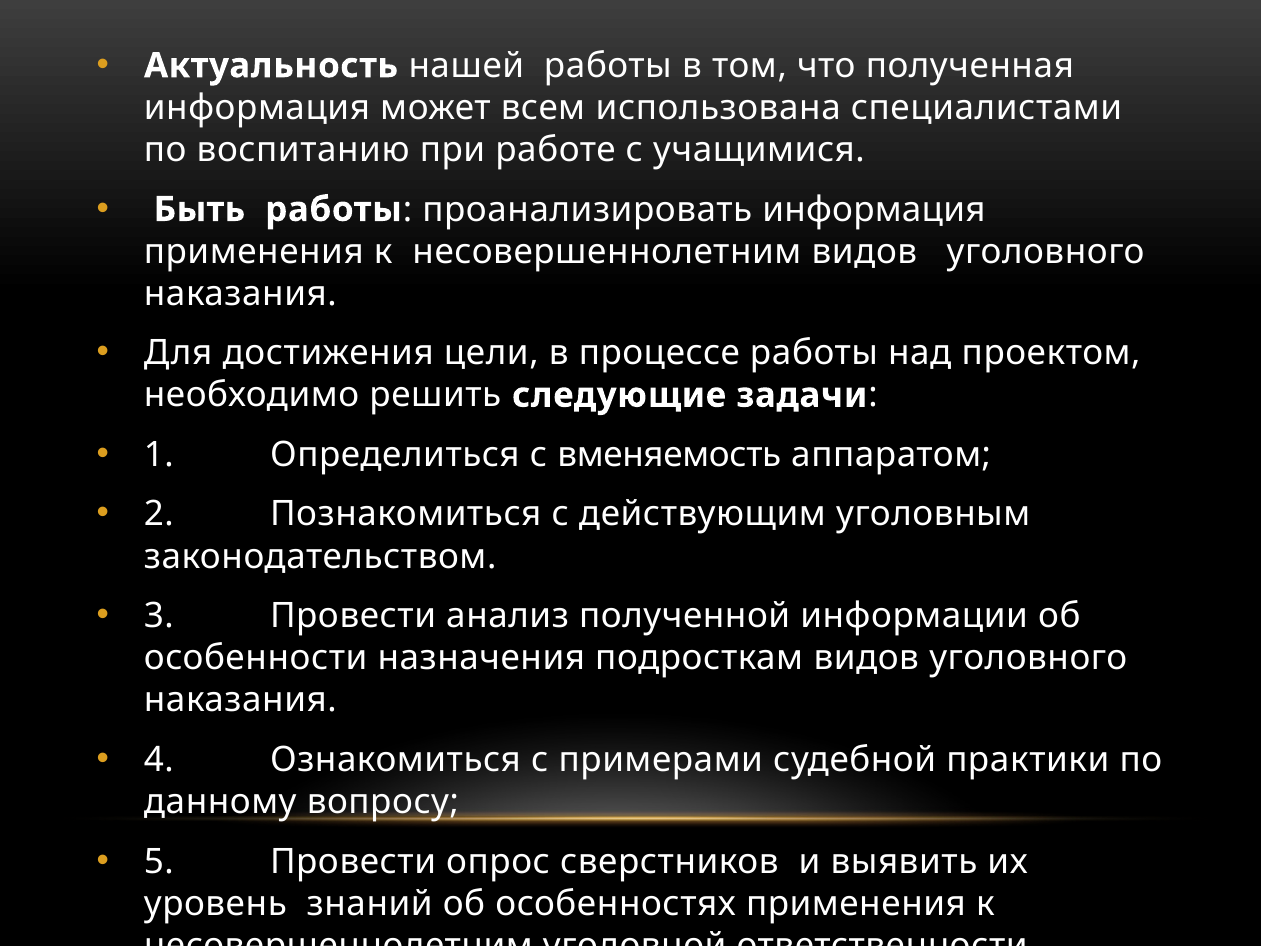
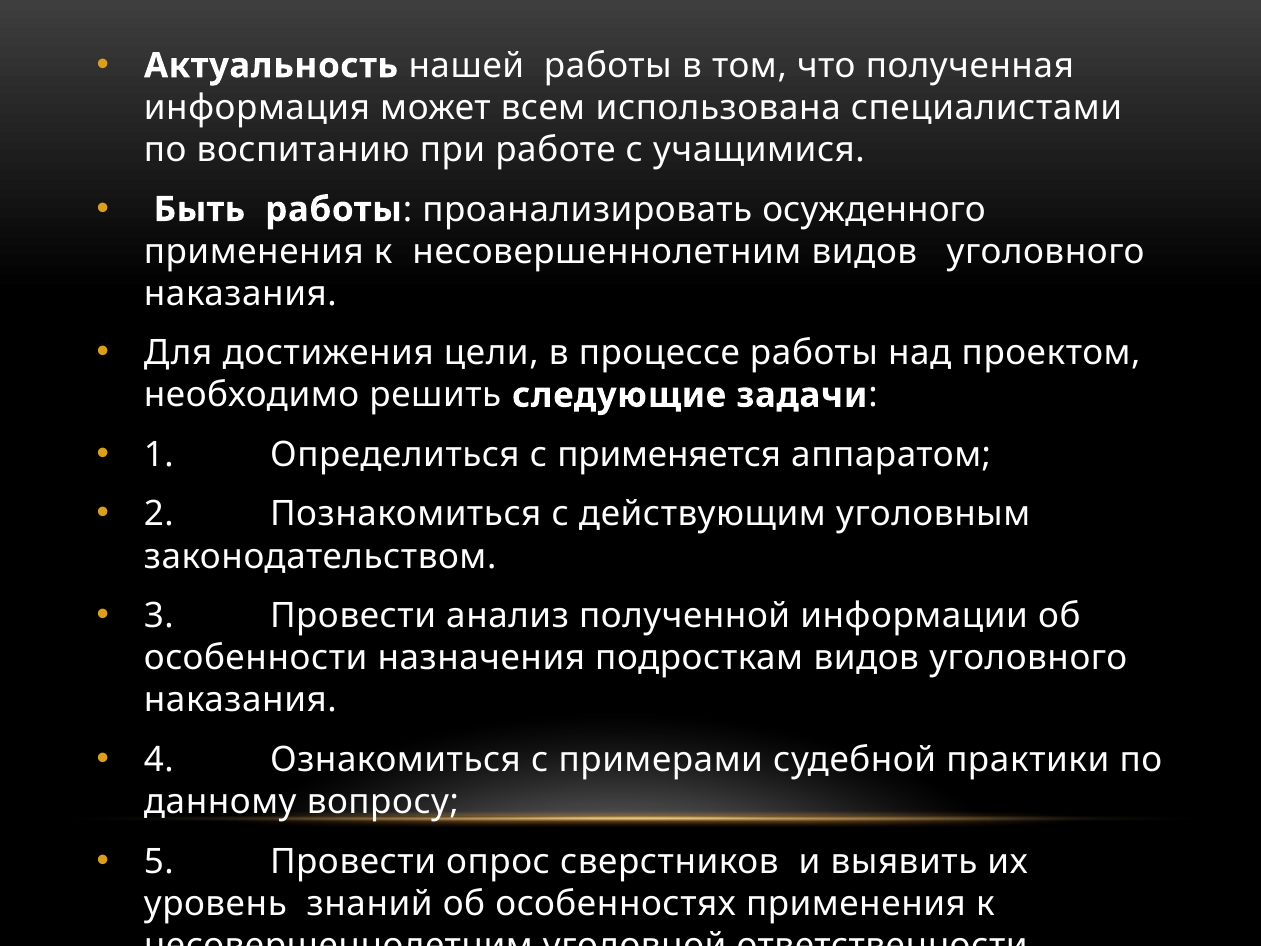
проанализировать информация: информация -> осужденного (874, 209)
вменяемость: вменяемость -> применяется (669, 455)
